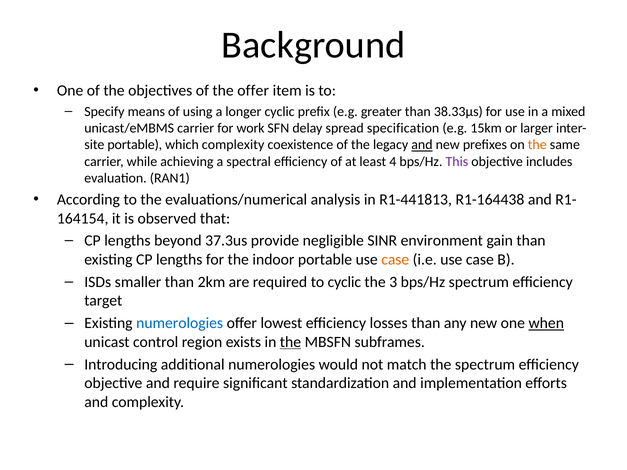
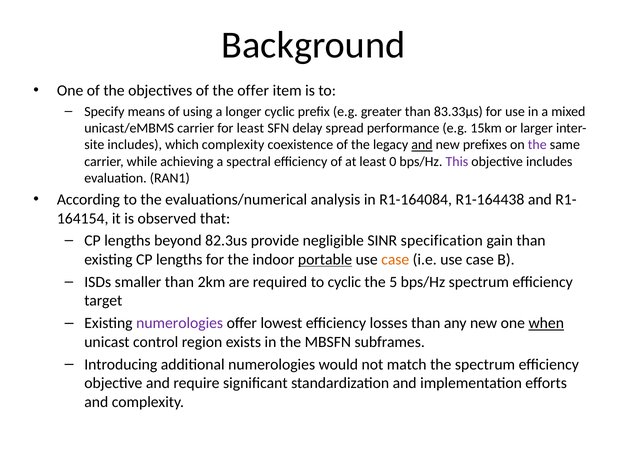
38.33µs: 38.33µs -> 83.33µs (458, 112)
for work: work -> least (250, 128)
specification: specification -> performance (403, 128)
portable: portable -> includes (135, 145)
the colour: orange -> purple (537, 145)
4: 4 -> 0 (393, 162)
R1-441813: R1-441813 -> R1-164084 (416, 200)
37.3us: 37.3us -> 82.3us (226, 241)
environment: environment -> specification (442, 241)
portable underline: none -> present (325, 260)
3: 3 -> 5 (393, 282)
numerologies colour: blue -> purple (180, 323)
the underline: present -> none (290, 342)
